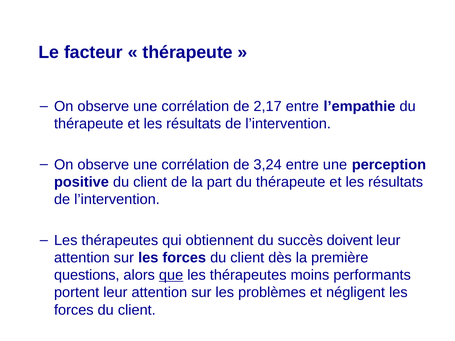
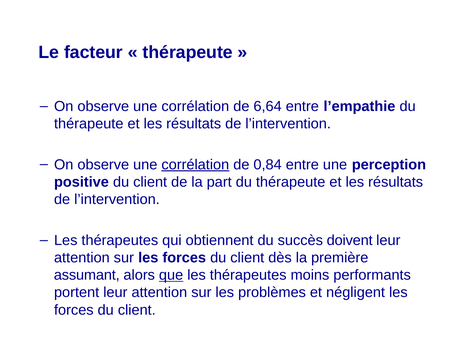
2,17: 2,17 -> 6,64 (268, 106)
corrélation underline: none -> present (195, 165)
3,24: 3,24 -> 0,84 (268, 165)
questions: questions -> assumant (87, 275)
